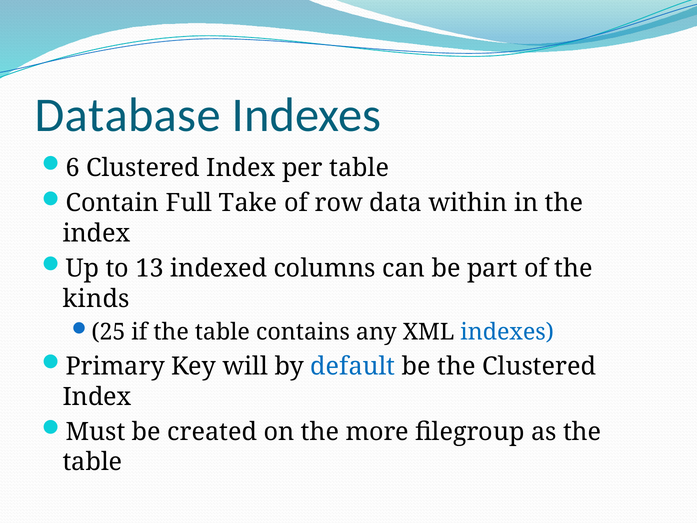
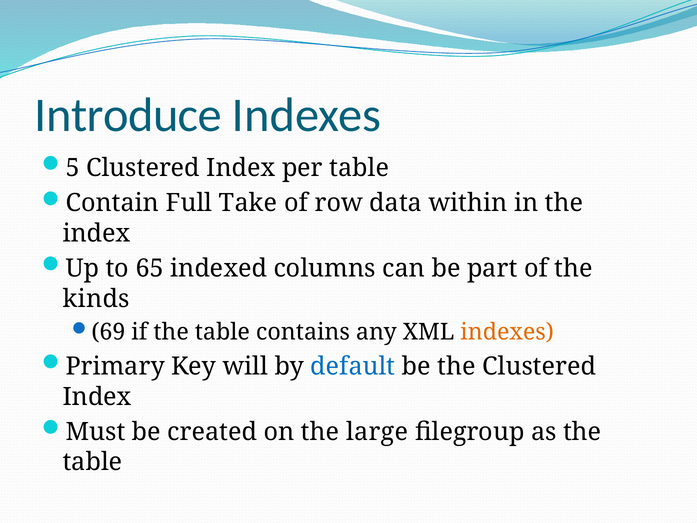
Database: Database -> Introduce (128, 115)
6: 6 -> 5 (73, 168)
13: 13 -> 65 (150, 268)
25: 25 -> 69 (108, 332)
indexes colour: blue -> orange (507, 332)
more: more -> large (377, 432)
